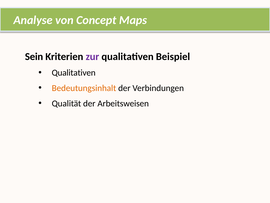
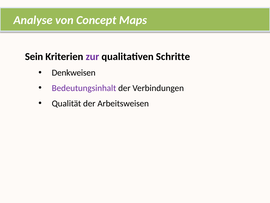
Beispiel: Beispiel -> Schritte (173, 56)
Qualitativen: Qualitativen -> Denkweisen (74, 73)
Bedeutungsinhalt colour: orange -> purple (84, 88)
